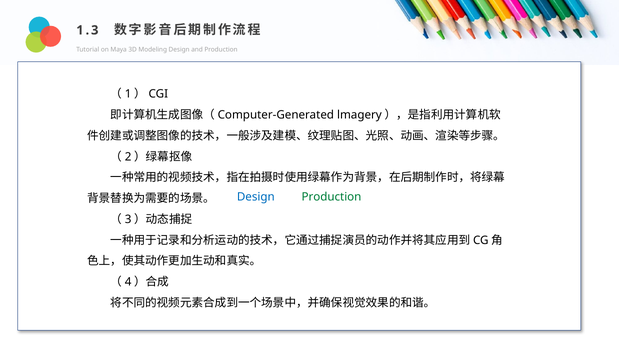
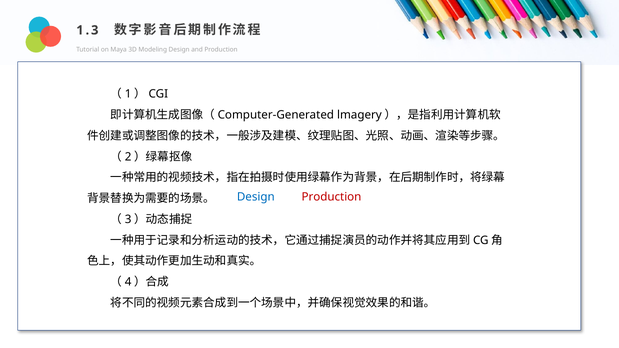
Production colour: green -> red (331, 197)
